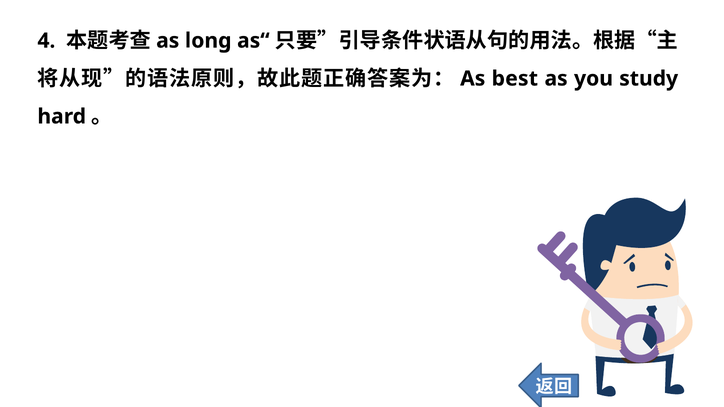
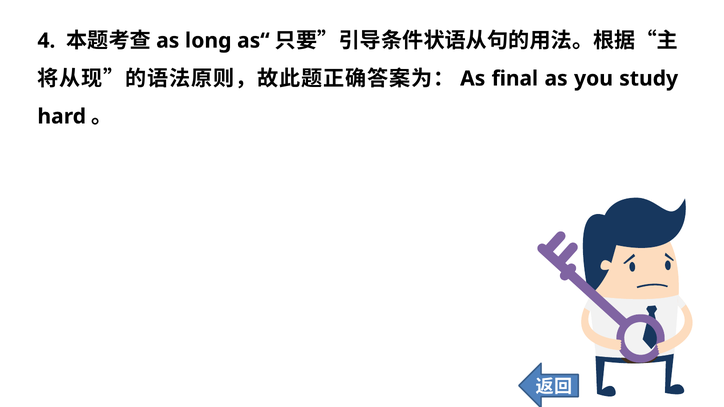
best: best -> final (515, 79)
